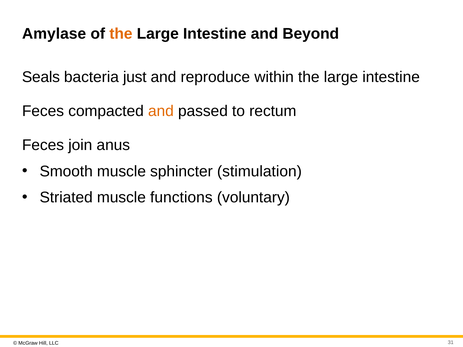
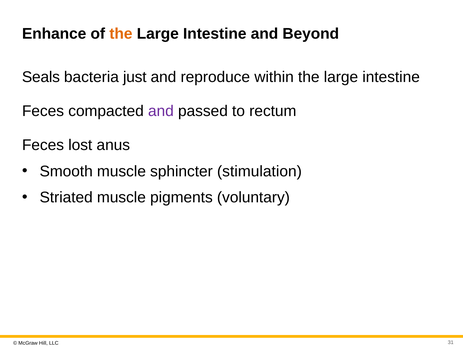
Amylase: Amylase -> Enhance (54, 34)
and colour: orange -> purple (161, 111)
join: join -> lost (80, 145)
functions: functions -> pigments (181, 198)
